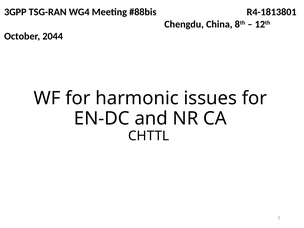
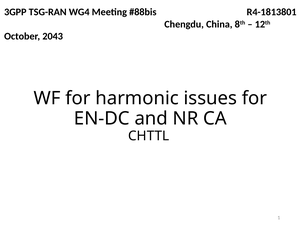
2044: 2044 -> 2043 (53, 36)
